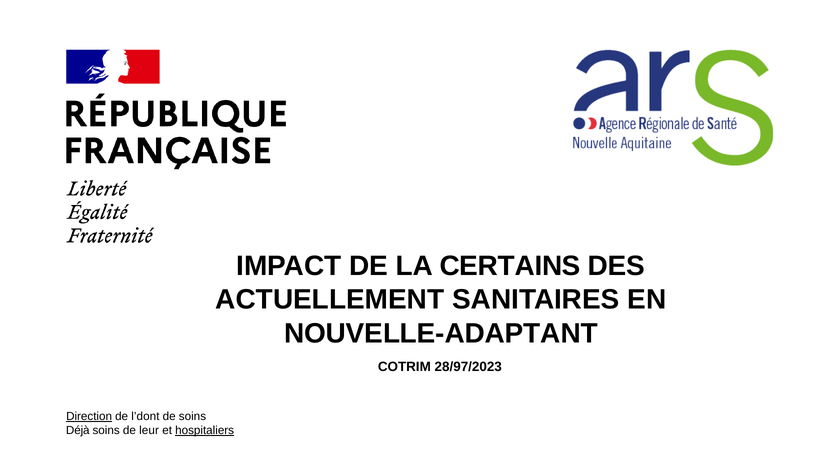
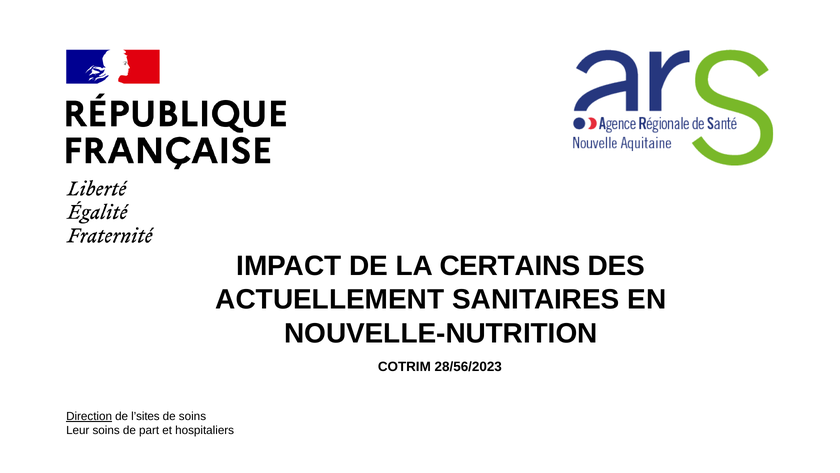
NOUVELLE-ADAPTANT: NOUVELLE-ADAPTANT -> NOUVELLE-NUTRITION (441, 333)
28/97/2023: 28/97/2023 -> 28/56/2023 (468, 366)
l’dont: l’dont -> l’sites (145, 416)
Déjà: Déjà -> Leur (78, 430)
leur: leur -> part (149, 430)
hospitaliers underline: present -> none (205, 430)
